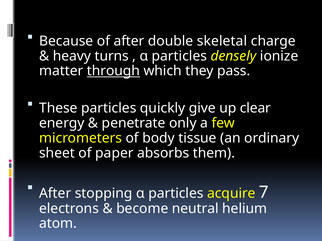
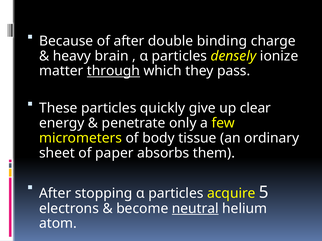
skeletal: skeletal -> binding (222, 41)
turns: turns -> brain (112, 56)
7: 7 -> 5 (264, 193)
neutral underline: none -> present (195, 209)
